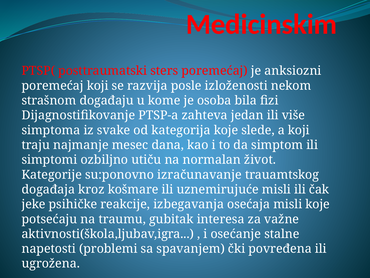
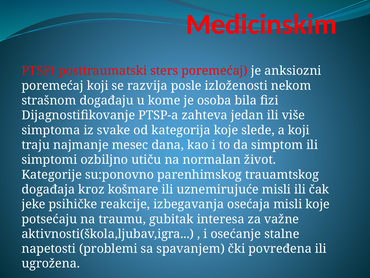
izračunavanje: izračunavanje -> parenhimskog (199, 174)
